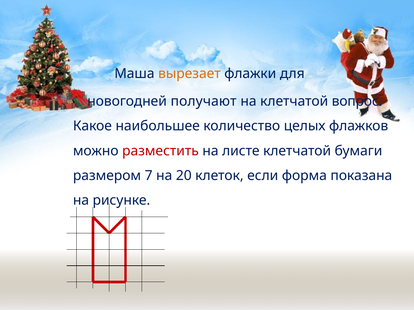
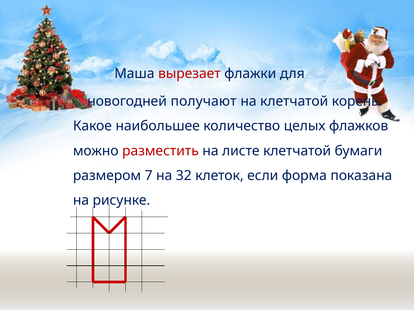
вырезает colour: orange -> red (189, 74)
вопрос: вопрос -> корень (357, 101)
20: 20 -> 32 (184, 176)
